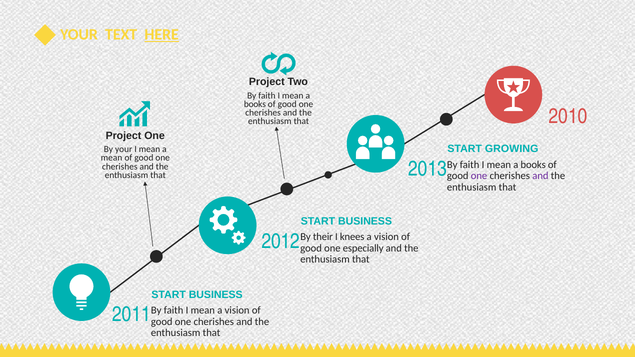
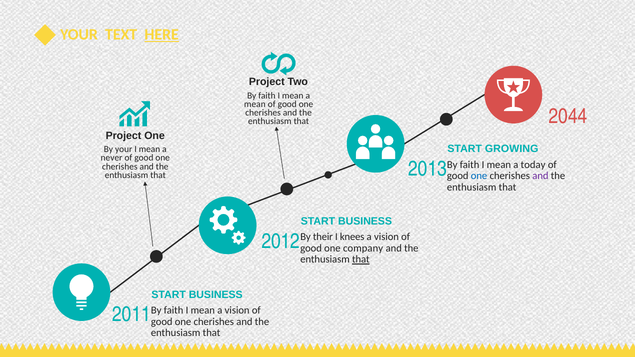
books: books -> mean (255, 104)
2010: 2010 -> 2044 (568, 116)
mean: mean -> never (112, 158)
books: books -> today (533, 165)
one colour: purple -> blue (479, 176)
especially: especially -> company (363, 248)
that underline: none -> present (361, 260)
